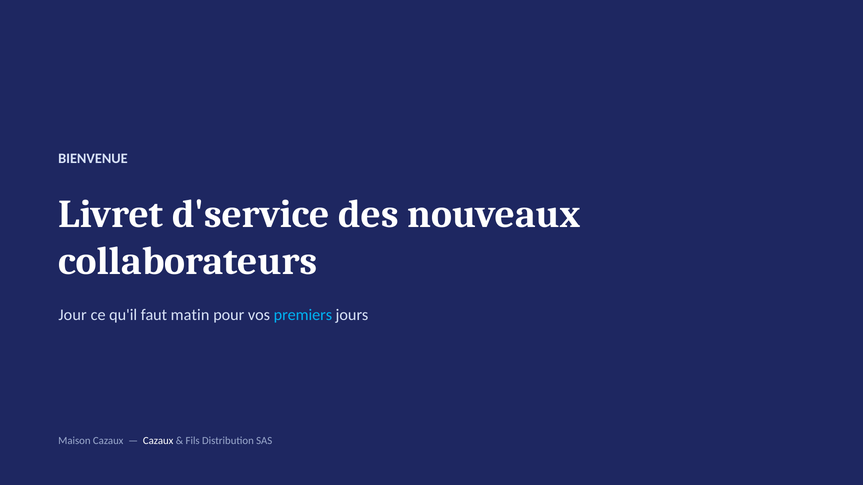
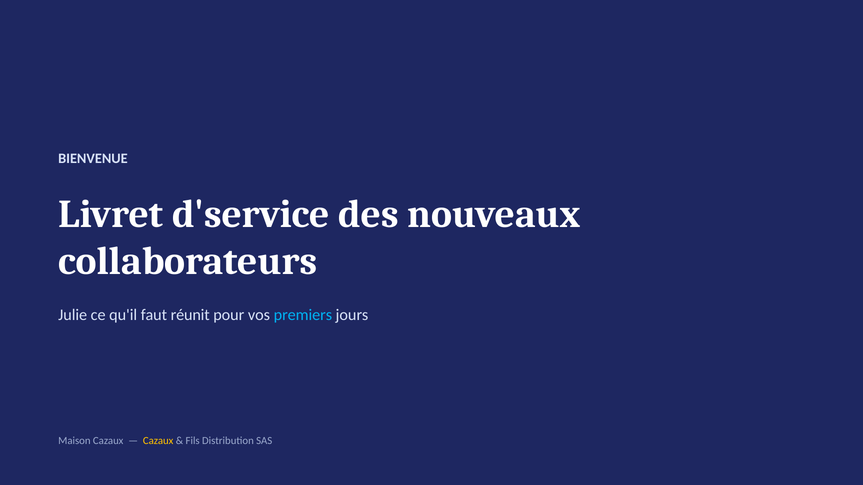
Jour: Jour -> Julie (73, 315)
matin: matin -> réunit (190, 315)
Cazaux colour: white -> yellow (158, 441)
